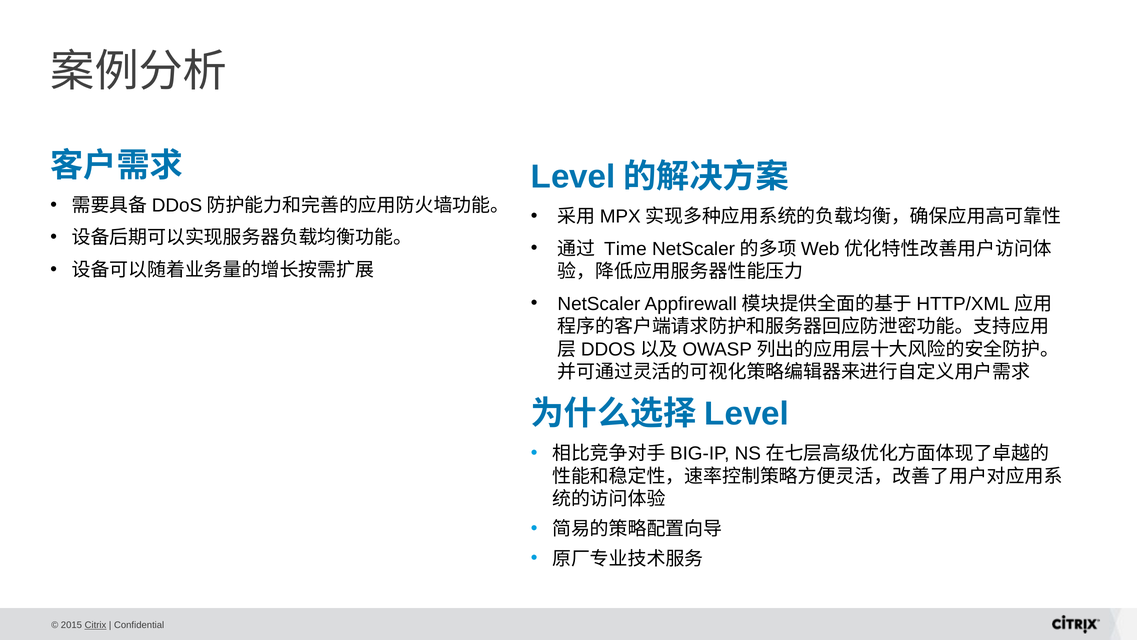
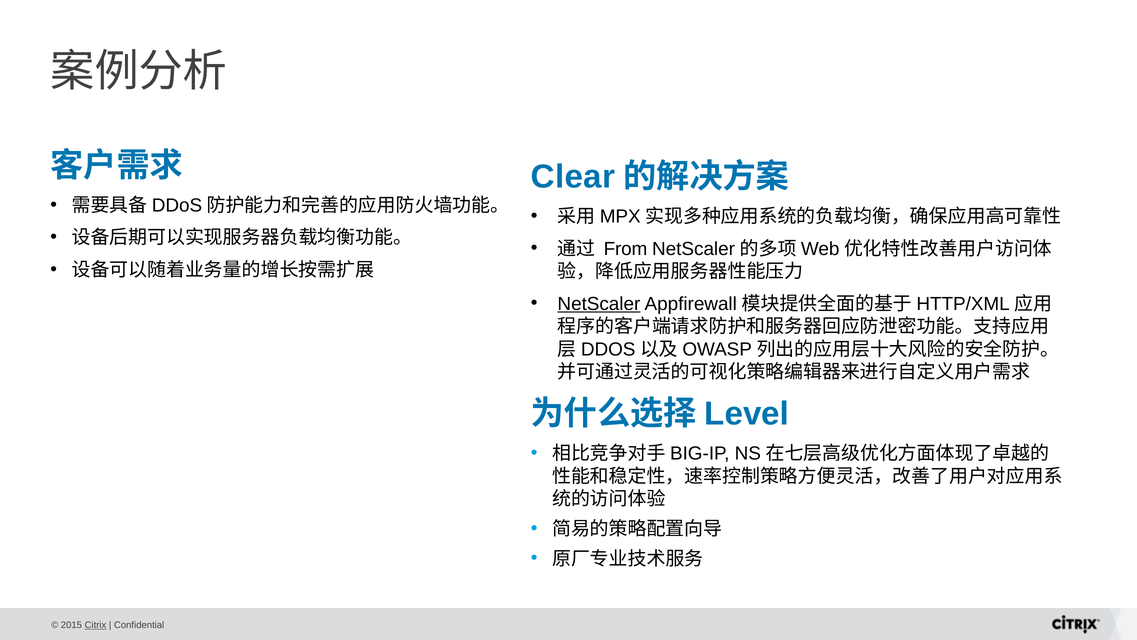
Level: Level -> Clear (573, 177)
Time: Time -> From (626, 249)
NetScaler underline: none -> present (599, 304)
